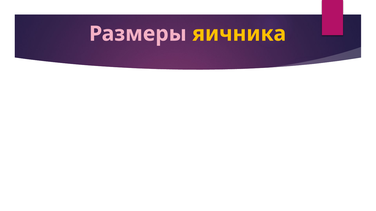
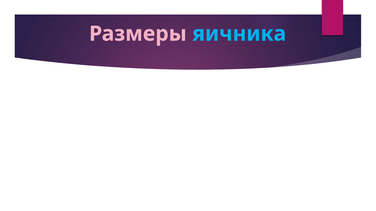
яичника colour: yellow -> light blue (239, 34)
